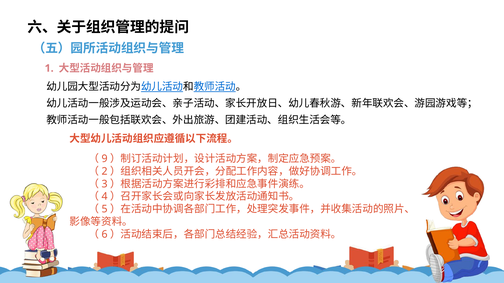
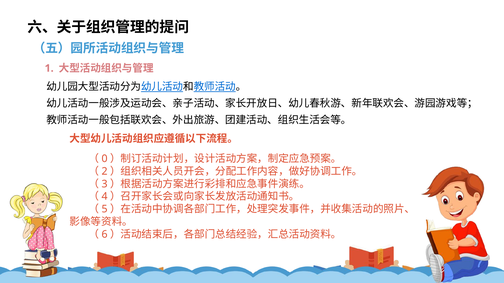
9: 9 -> 0 (105, 159)
